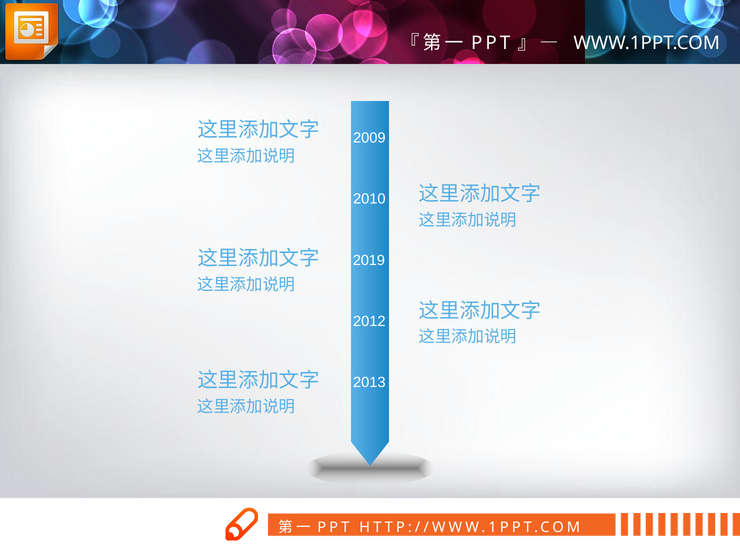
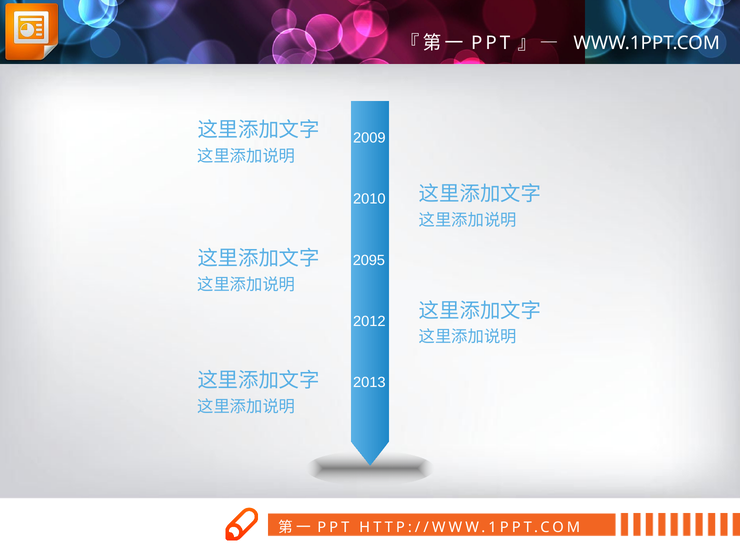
2019: 2019 -> 2095 (369, 260)
